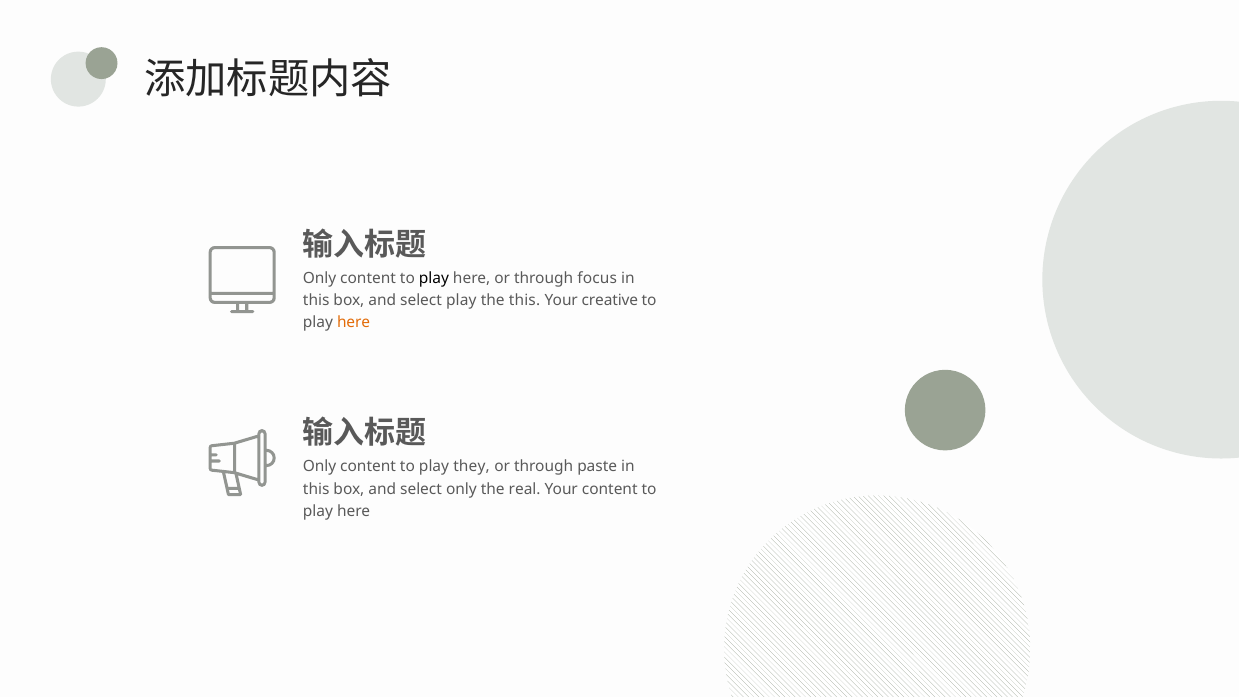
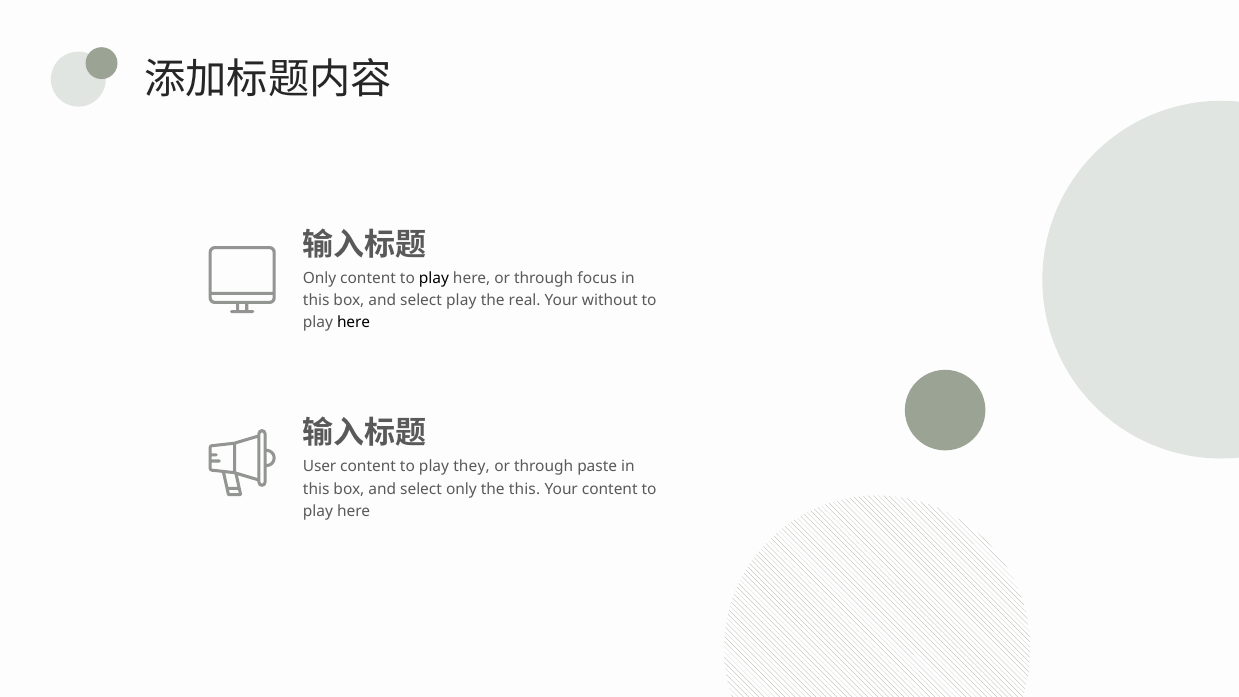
the this: this -> real (525, 300)
creative: creative -> without (610, 300)
here colour: orange -> black (354, 323)
Only: Only -> User (320, 467)
the real: real -> this (525, 489)
